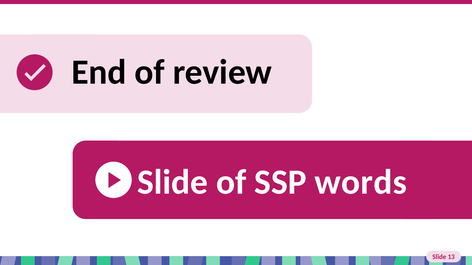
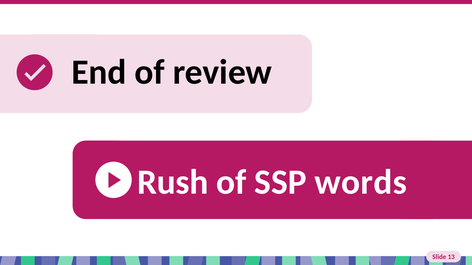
Slide: Slide -> Rush (173, 182)
